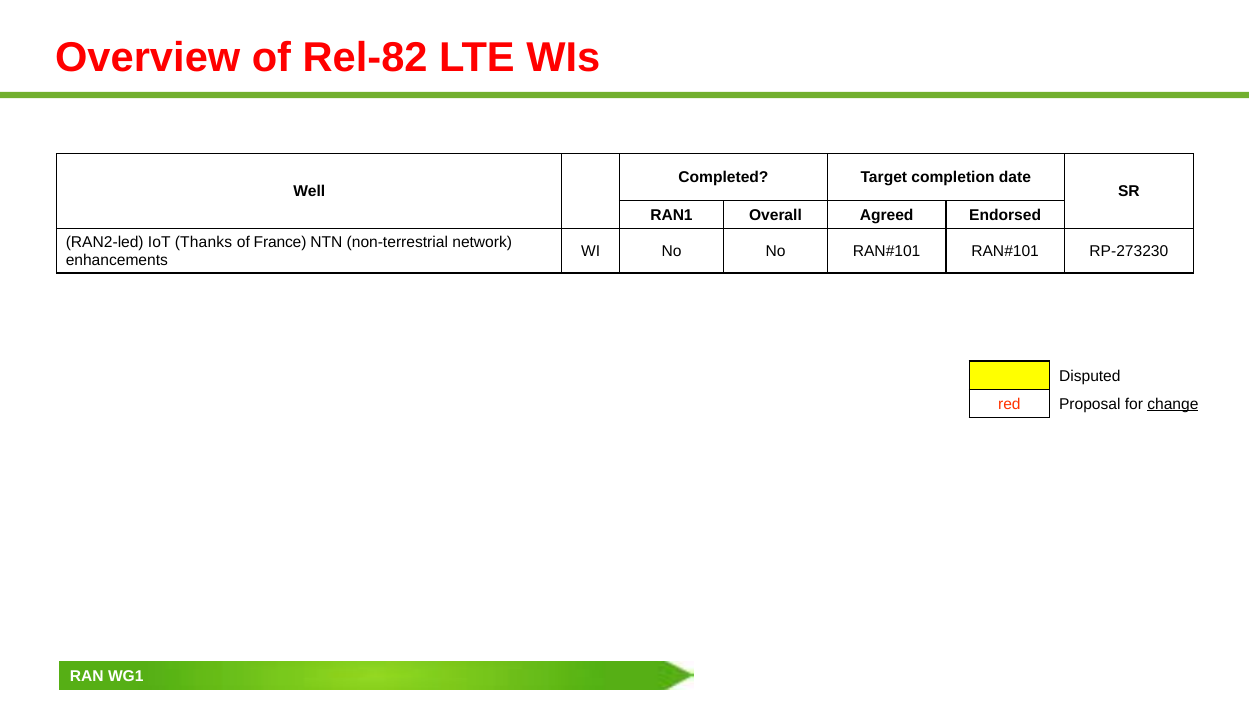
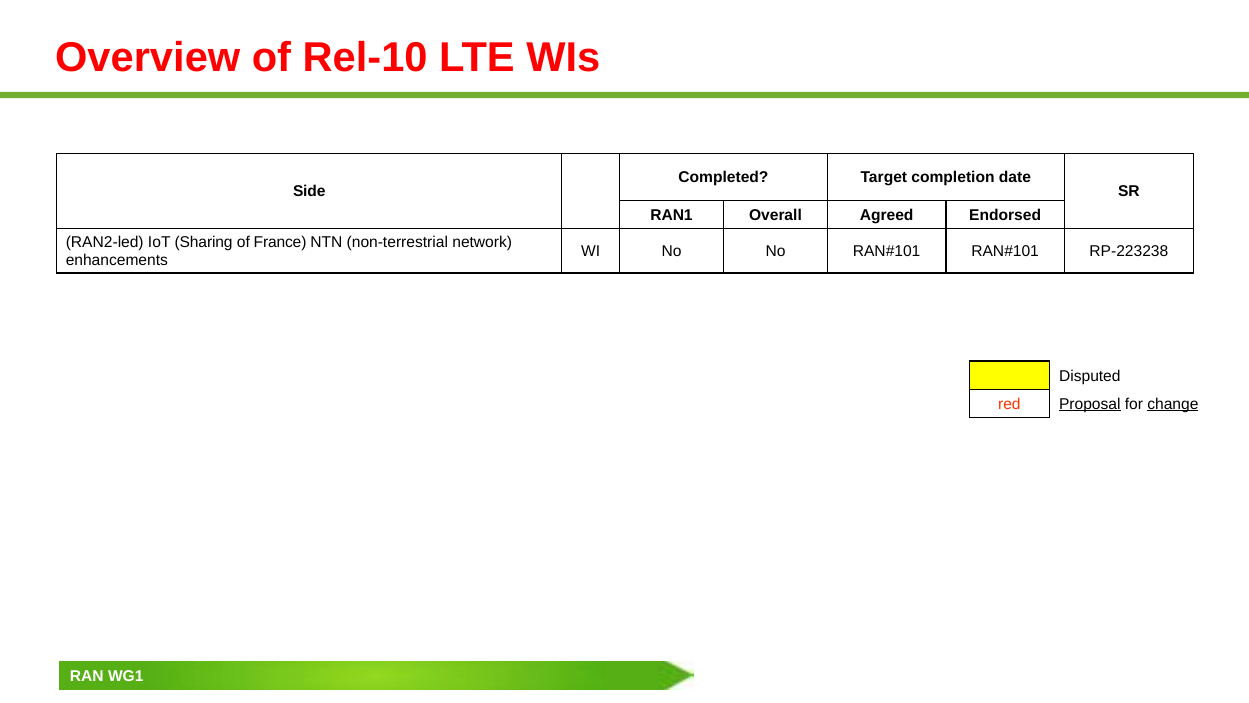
Rel-82: Rel-82 -> Rel-10 (365, 57)
Well: Well -> Side (309, 191)
Thanks: Thanks -> Sharing (204, 242)
RP-273230: RP-273230 -> RP-223238 (1129, 251)
Proposal underline: none -> present (1090, 404)
